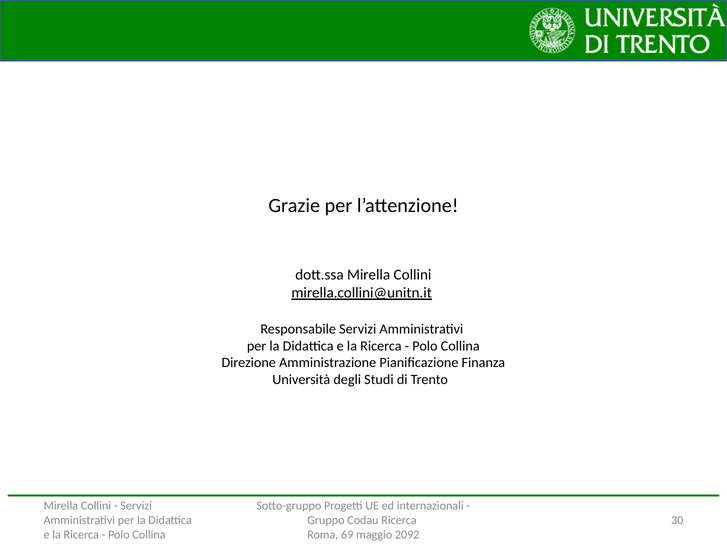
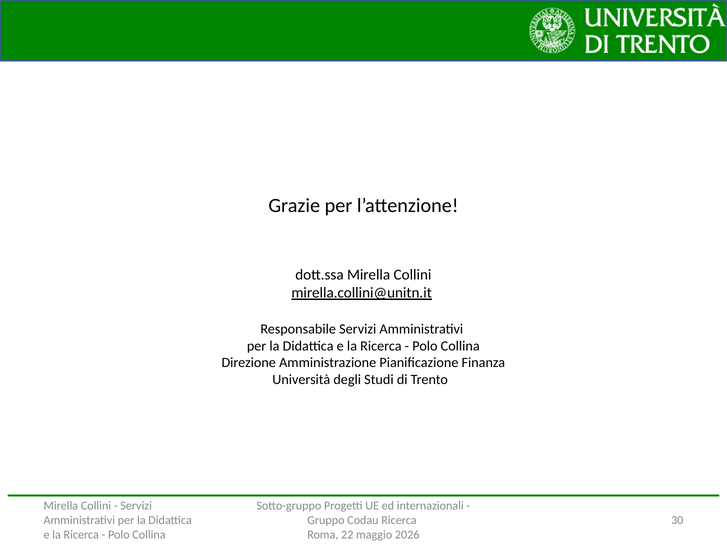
69: 69 -> 22 (347, 535)
2092: 2092 -> 2026 (407, 535)
